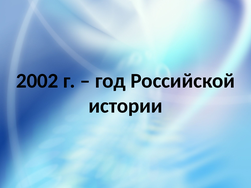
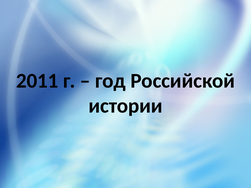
2002: 2002 -> 2011 (37, 81)
